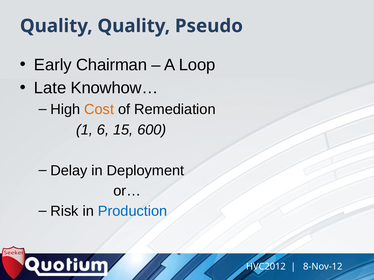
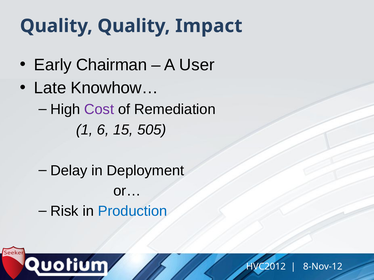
Pseudo: Pseudo -> Impact (209, 26)
Loop: Loop -> User (197, 65)
Cost colour: orange -> purple (99, 110)
600: 600 -> 505 (152, 130)
